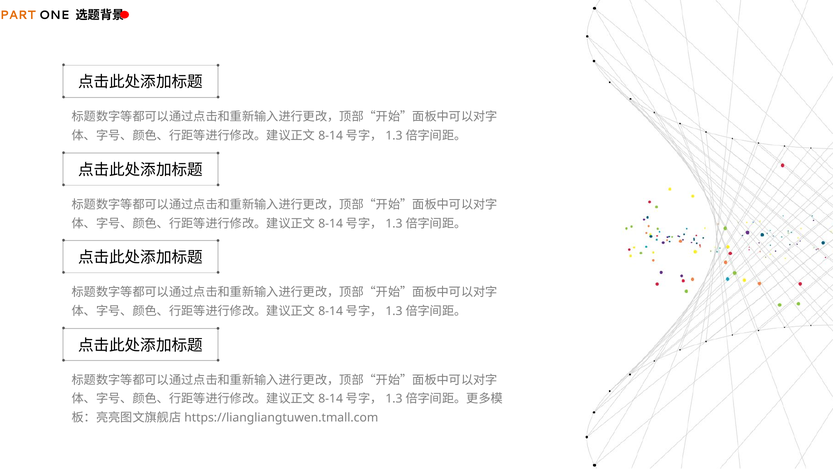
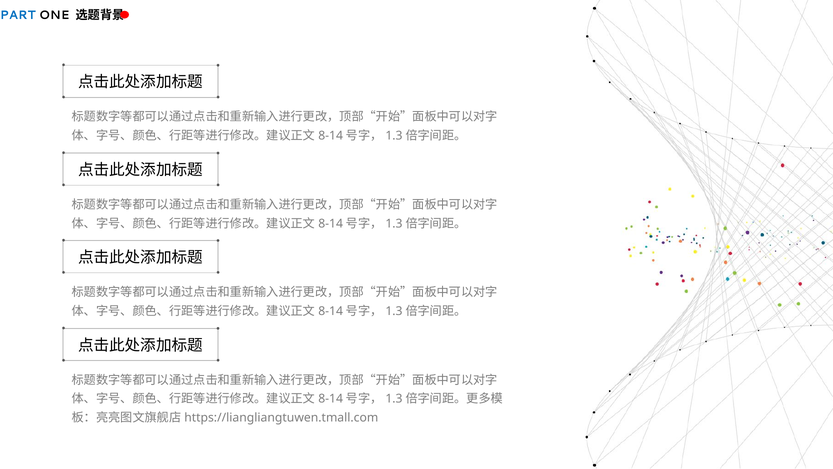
PART colour: orange -> blue (18, 15)
